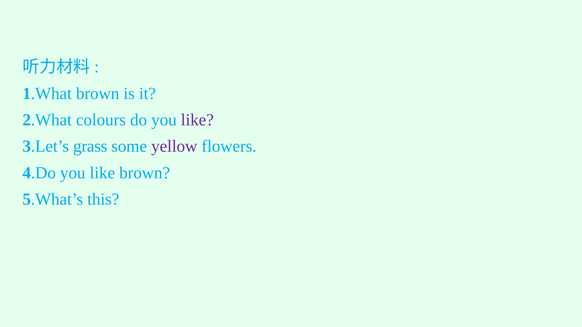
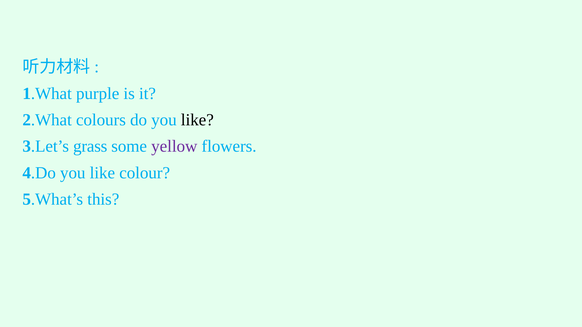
1.What brown: brown -> purple (98, 94)
like colour: purple -> black (197, 120)
like brown: brown -> colour (145, 173)
